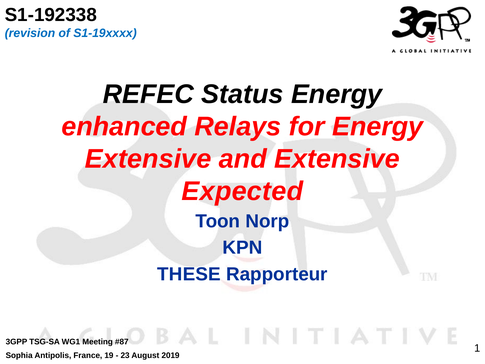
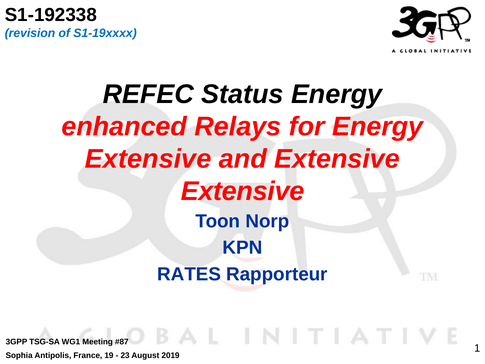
Expected: Expected -> Extensive (243, 191)
THESE: THESE -> RATES (189, 274)
